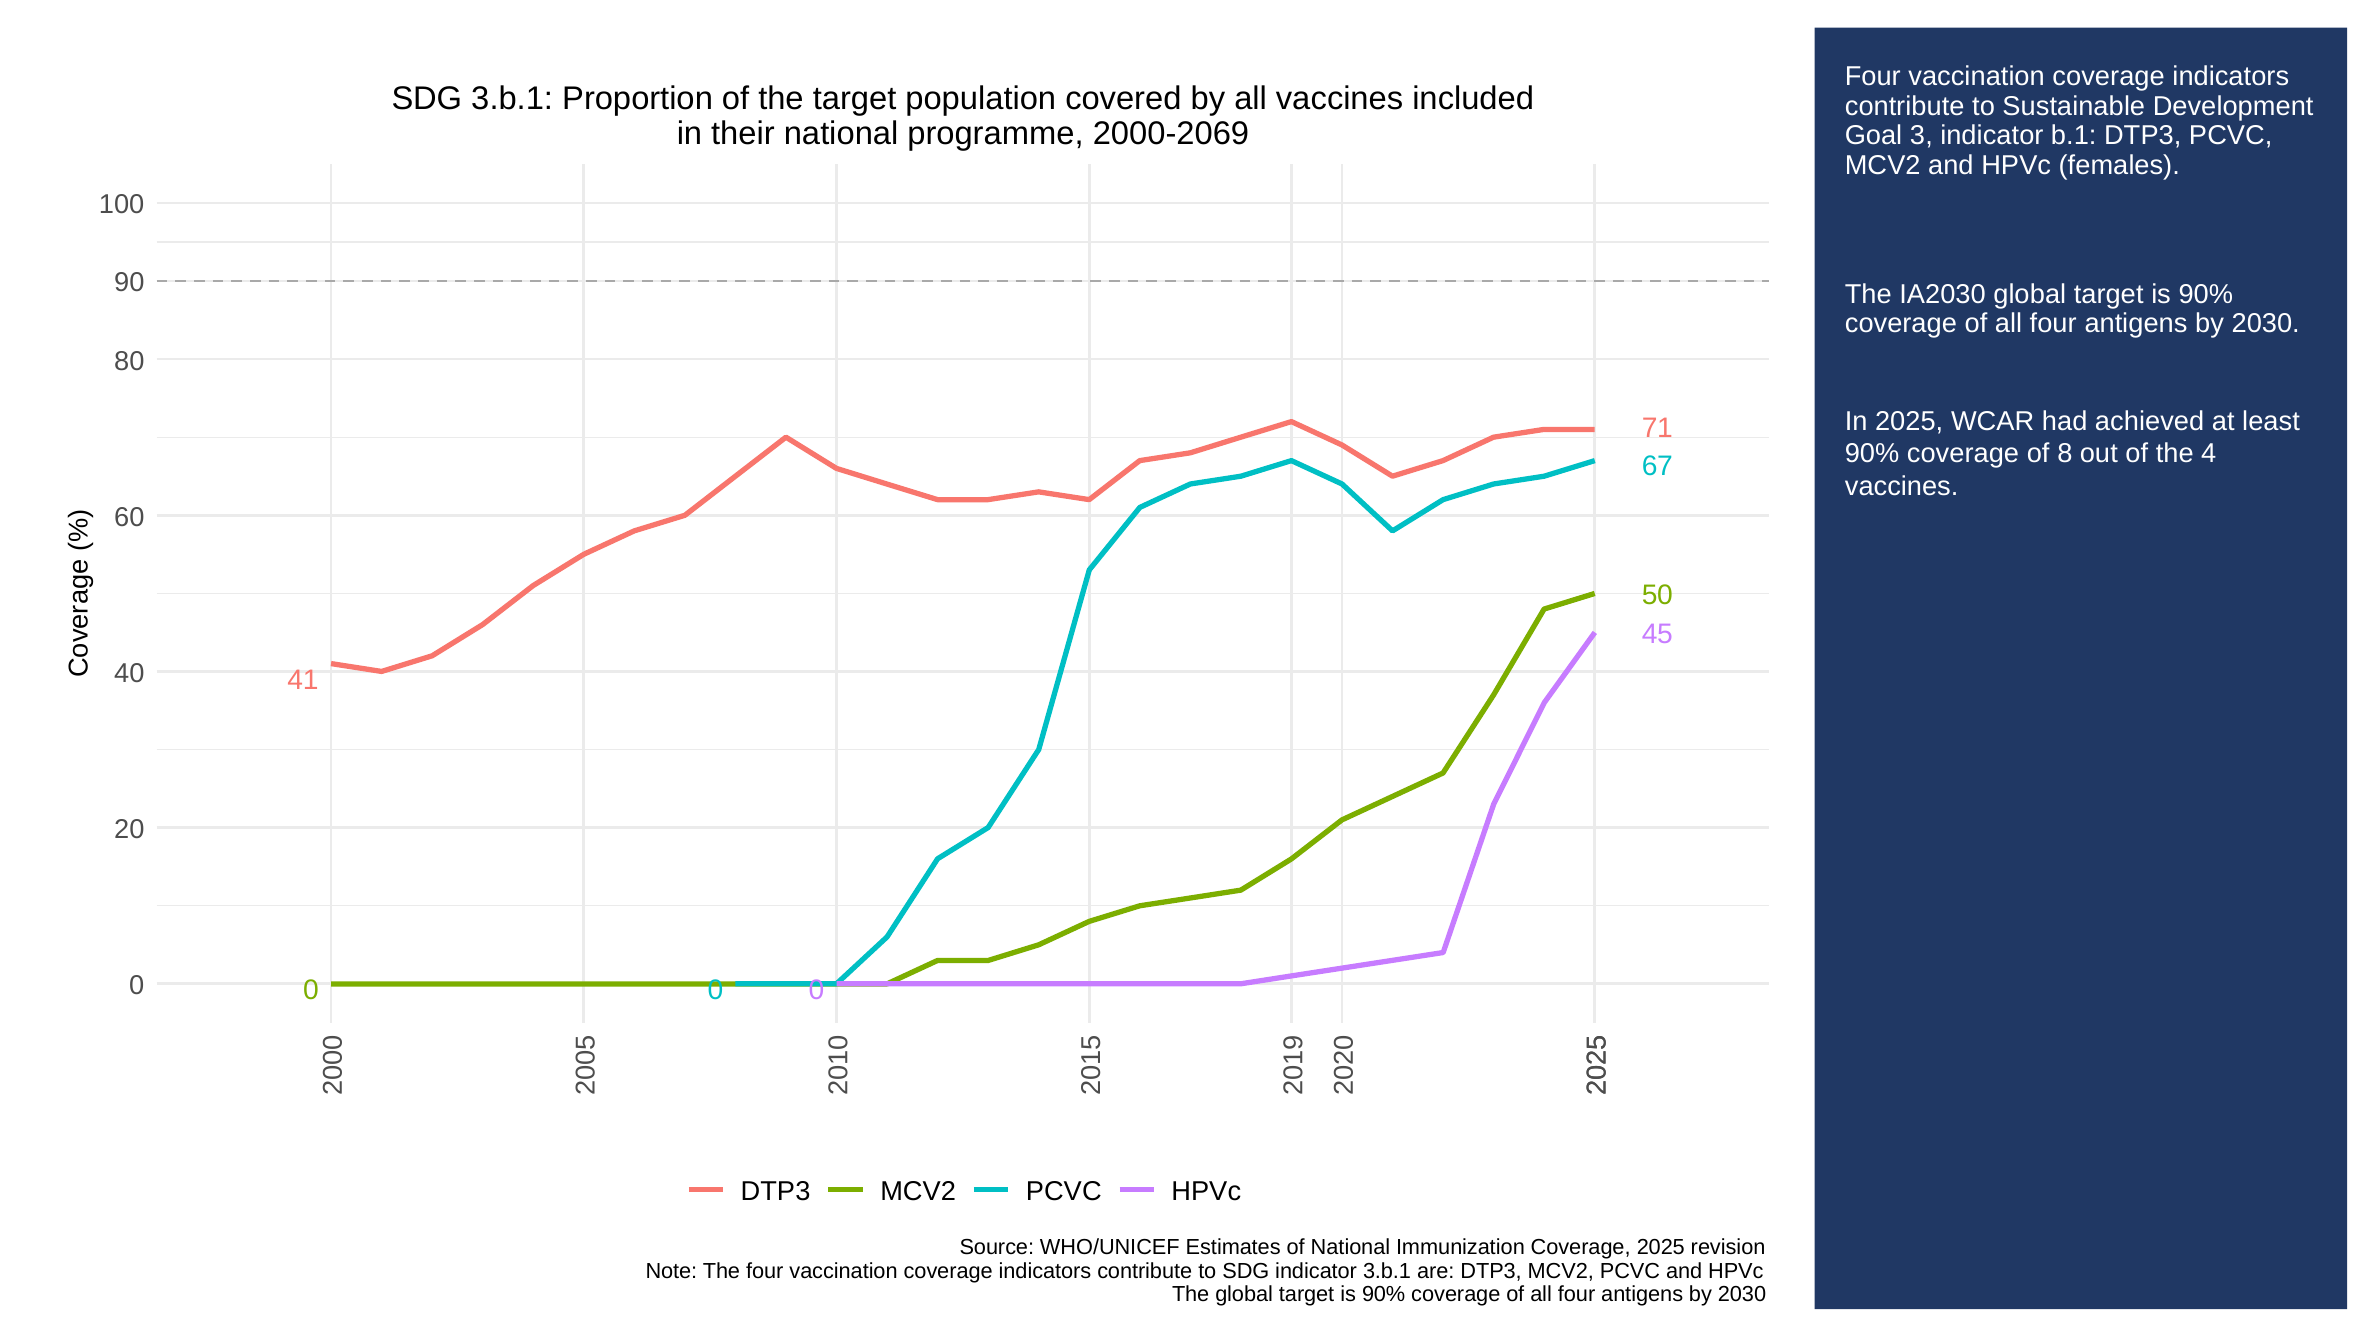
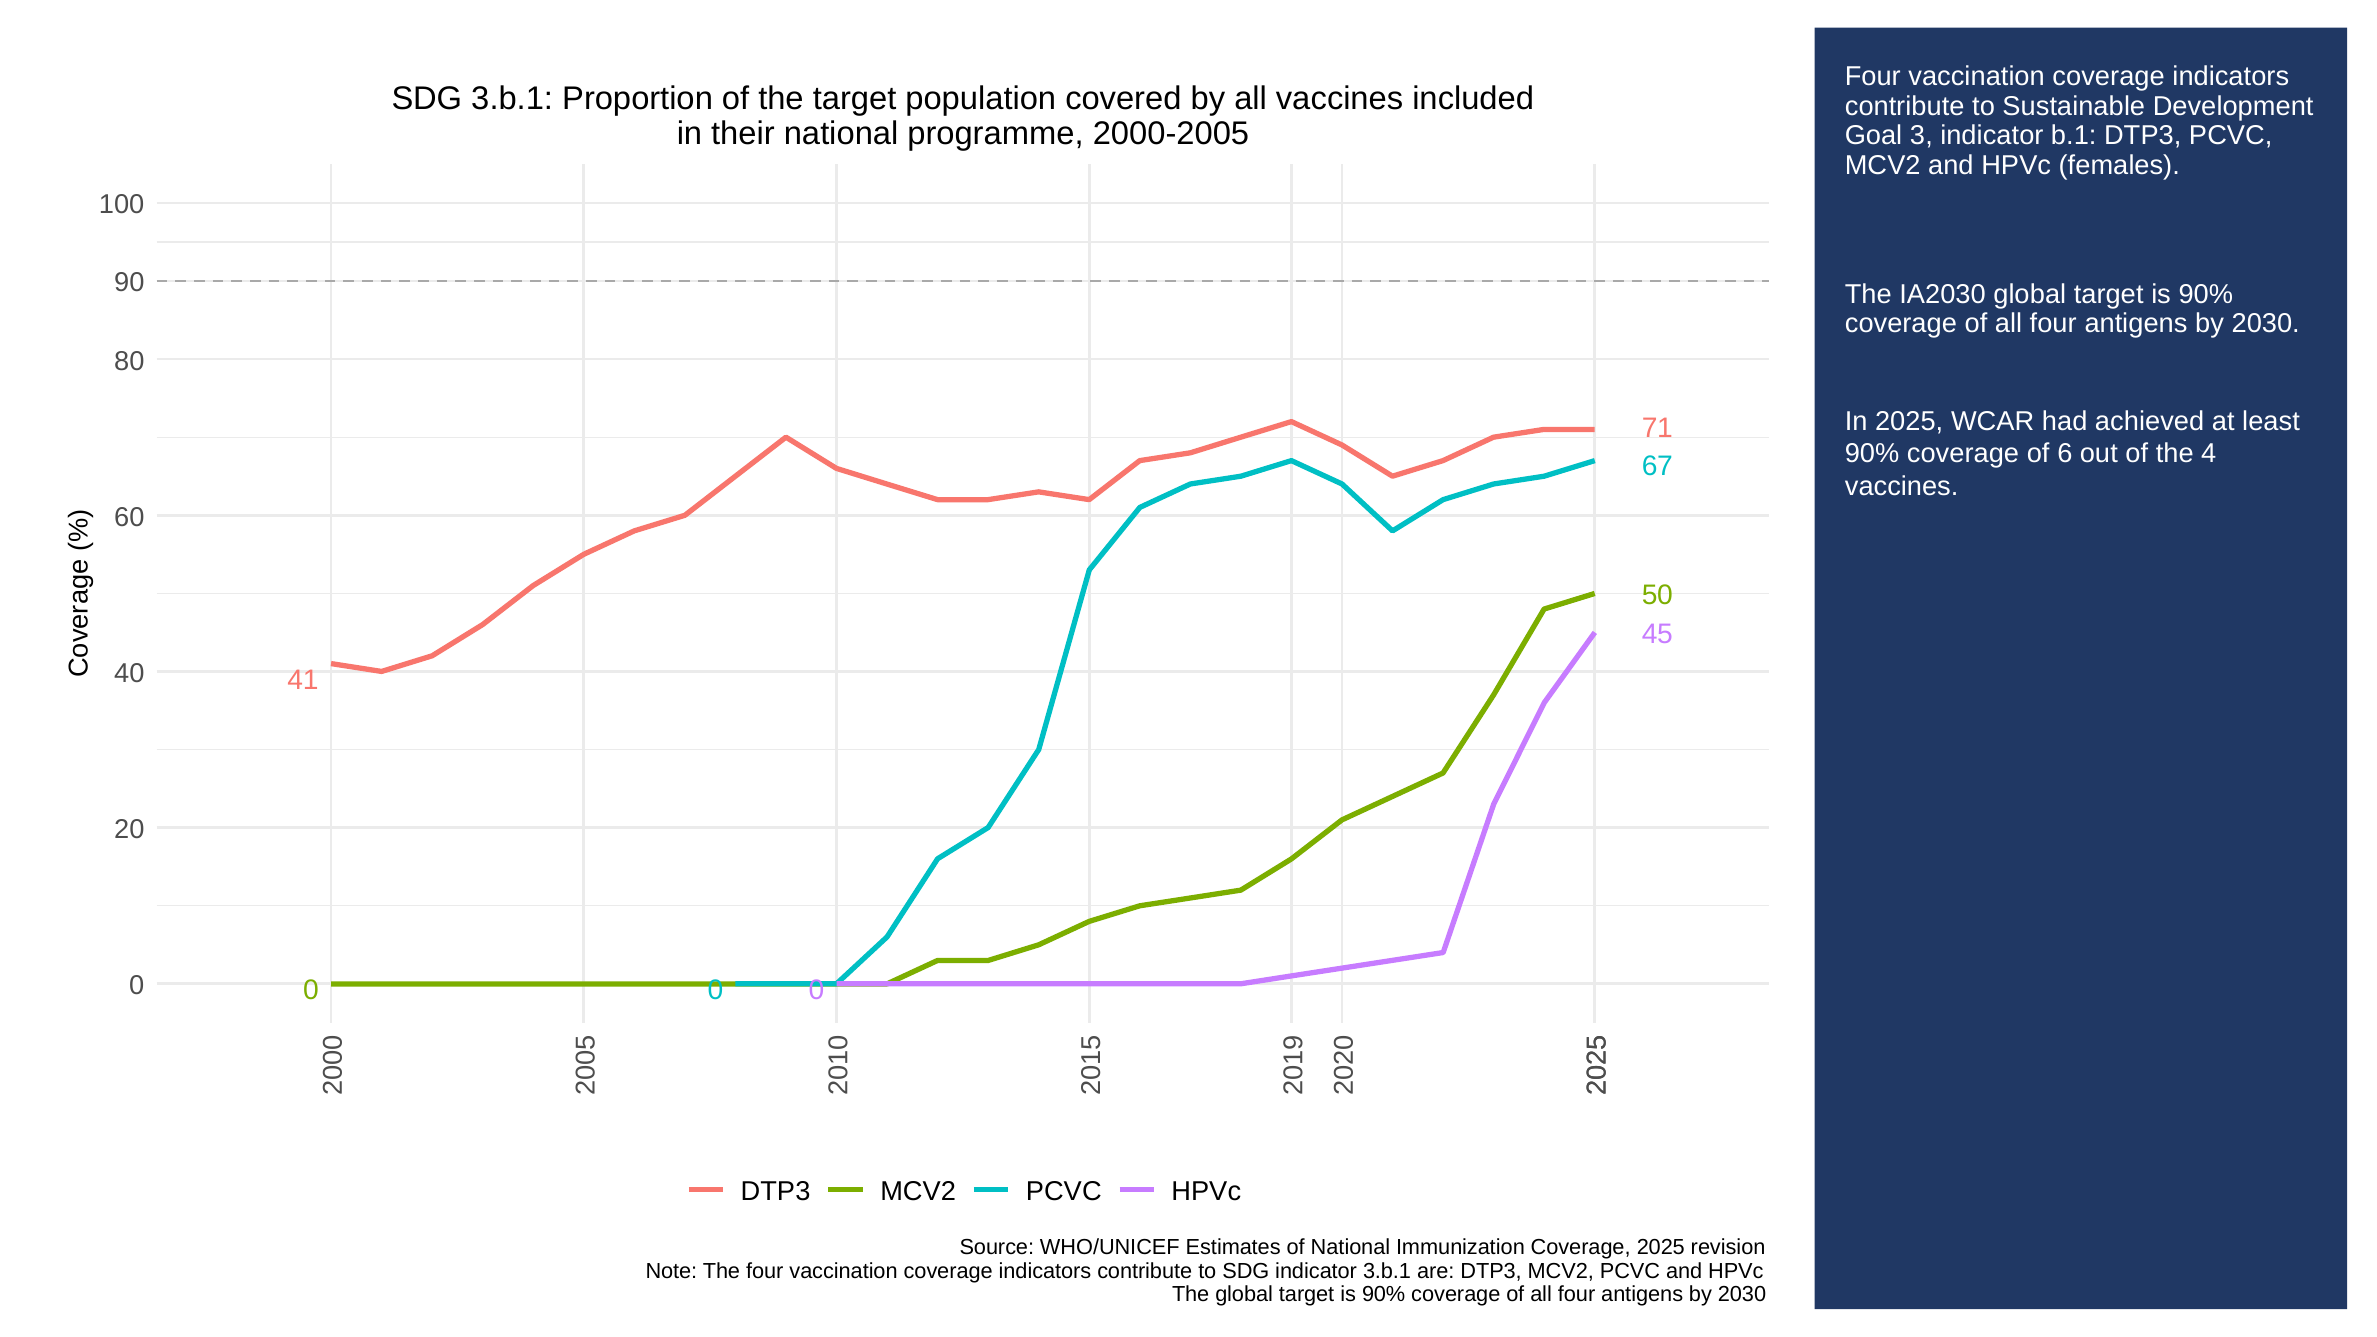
2000-2069: 2000-2069 -> 2000-2005 (1171, 134)
8: 8 -> 6 (2065, 454)
